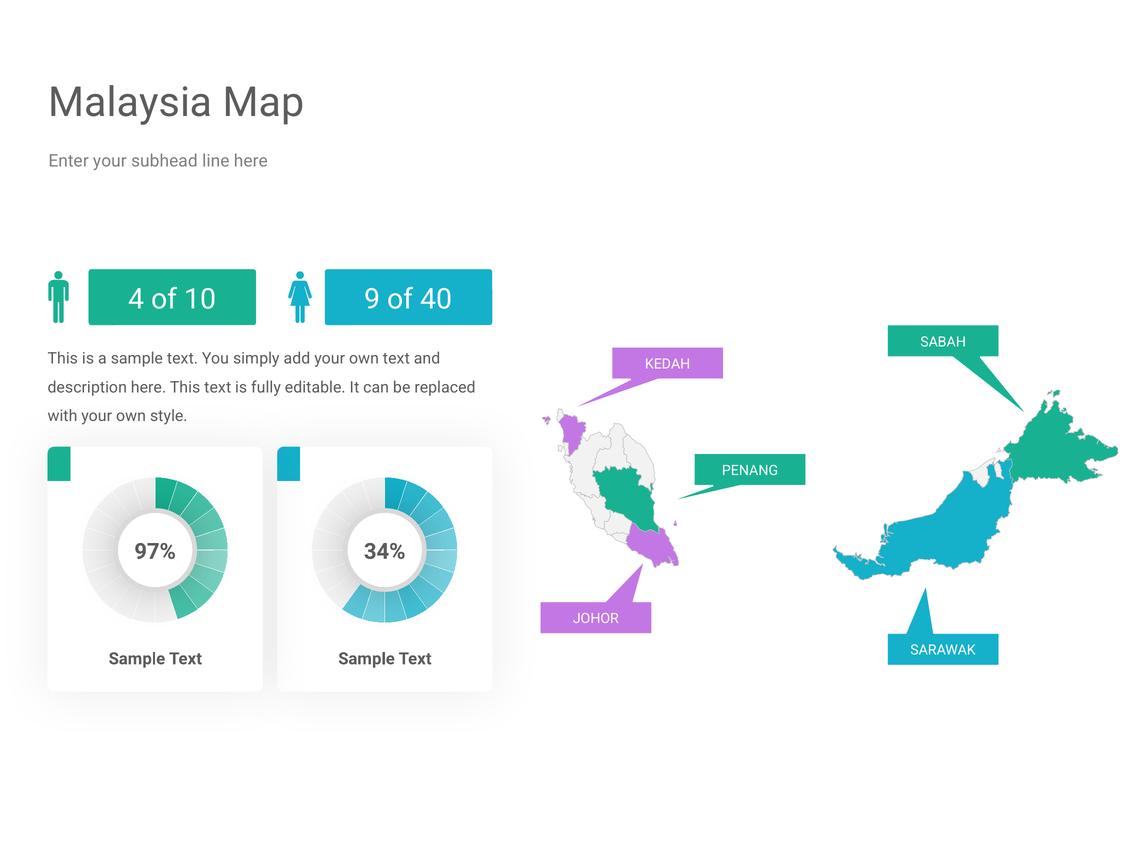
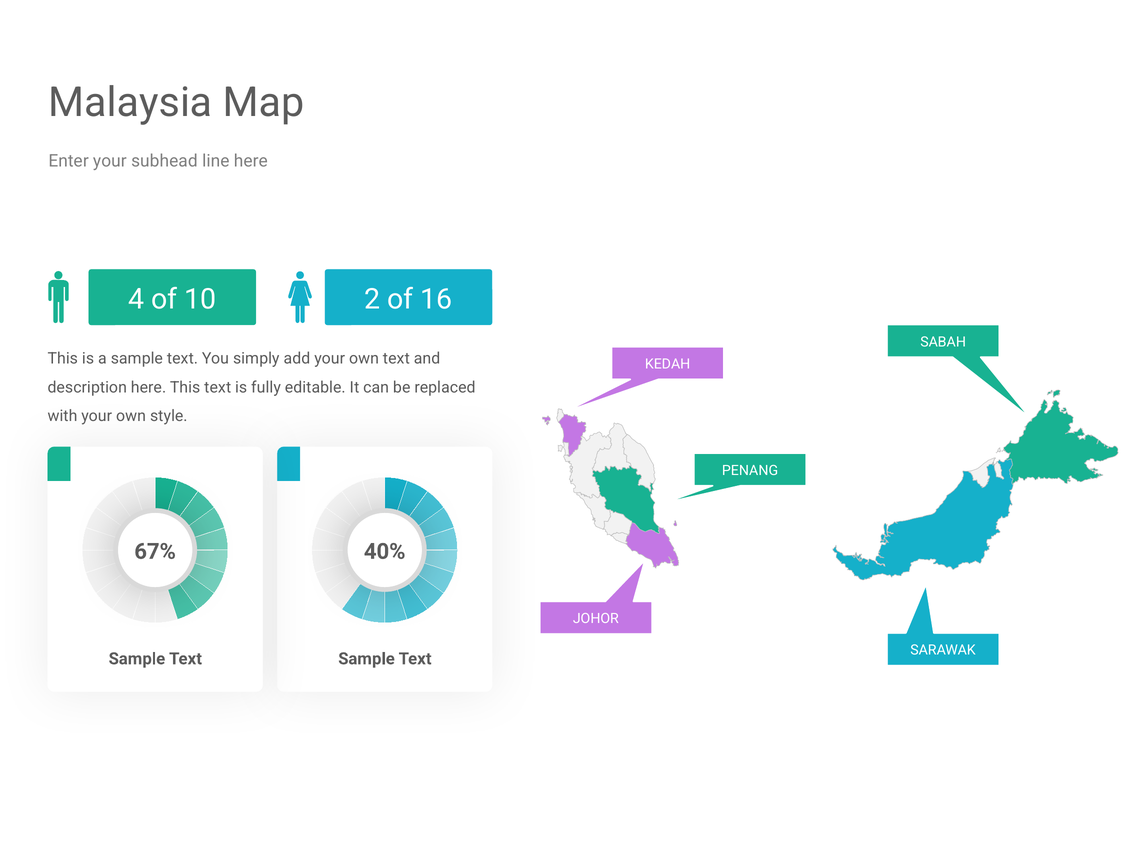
9: 9 -> 2 (372, 299)
40: 40 -> 16 (436, 299)
97%: 97% -> 67% (155, 552)
34%: 34% -> 40% (385, 552)
